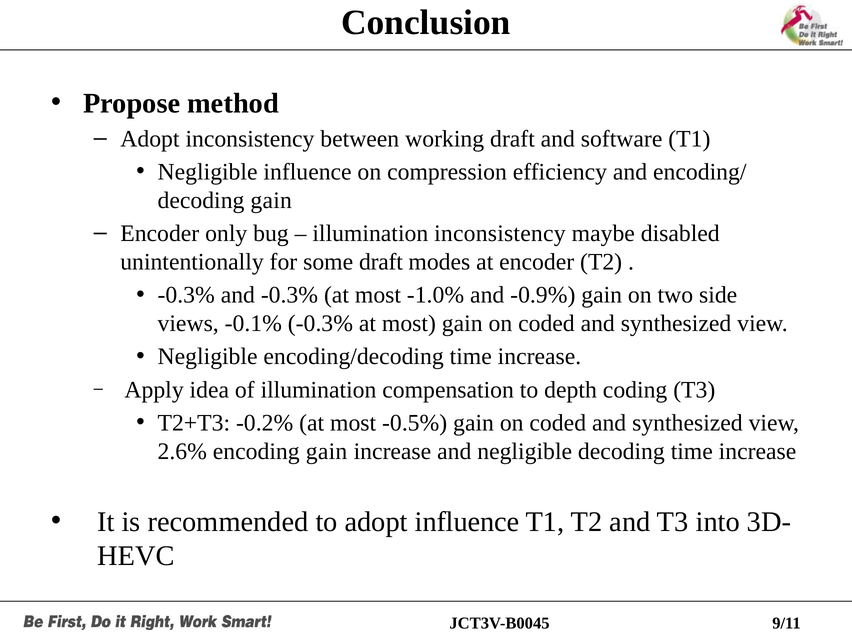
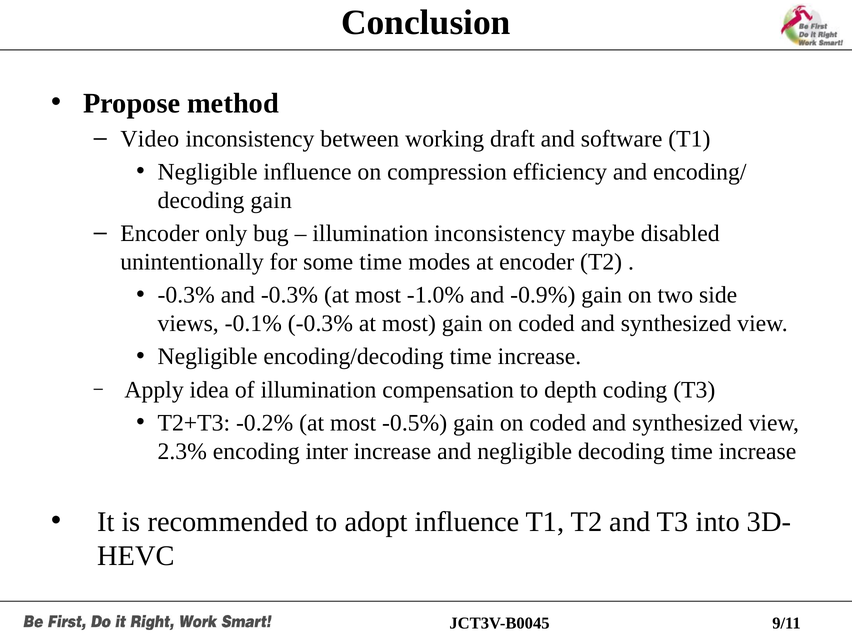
Adopt: Adopt -> Video (150, 139)
some draft: draft -> time (381, 262)
2.6%: 2.6% -> 2.3% (182, 451)
encoding gain: gain -> inter (327, 451)
